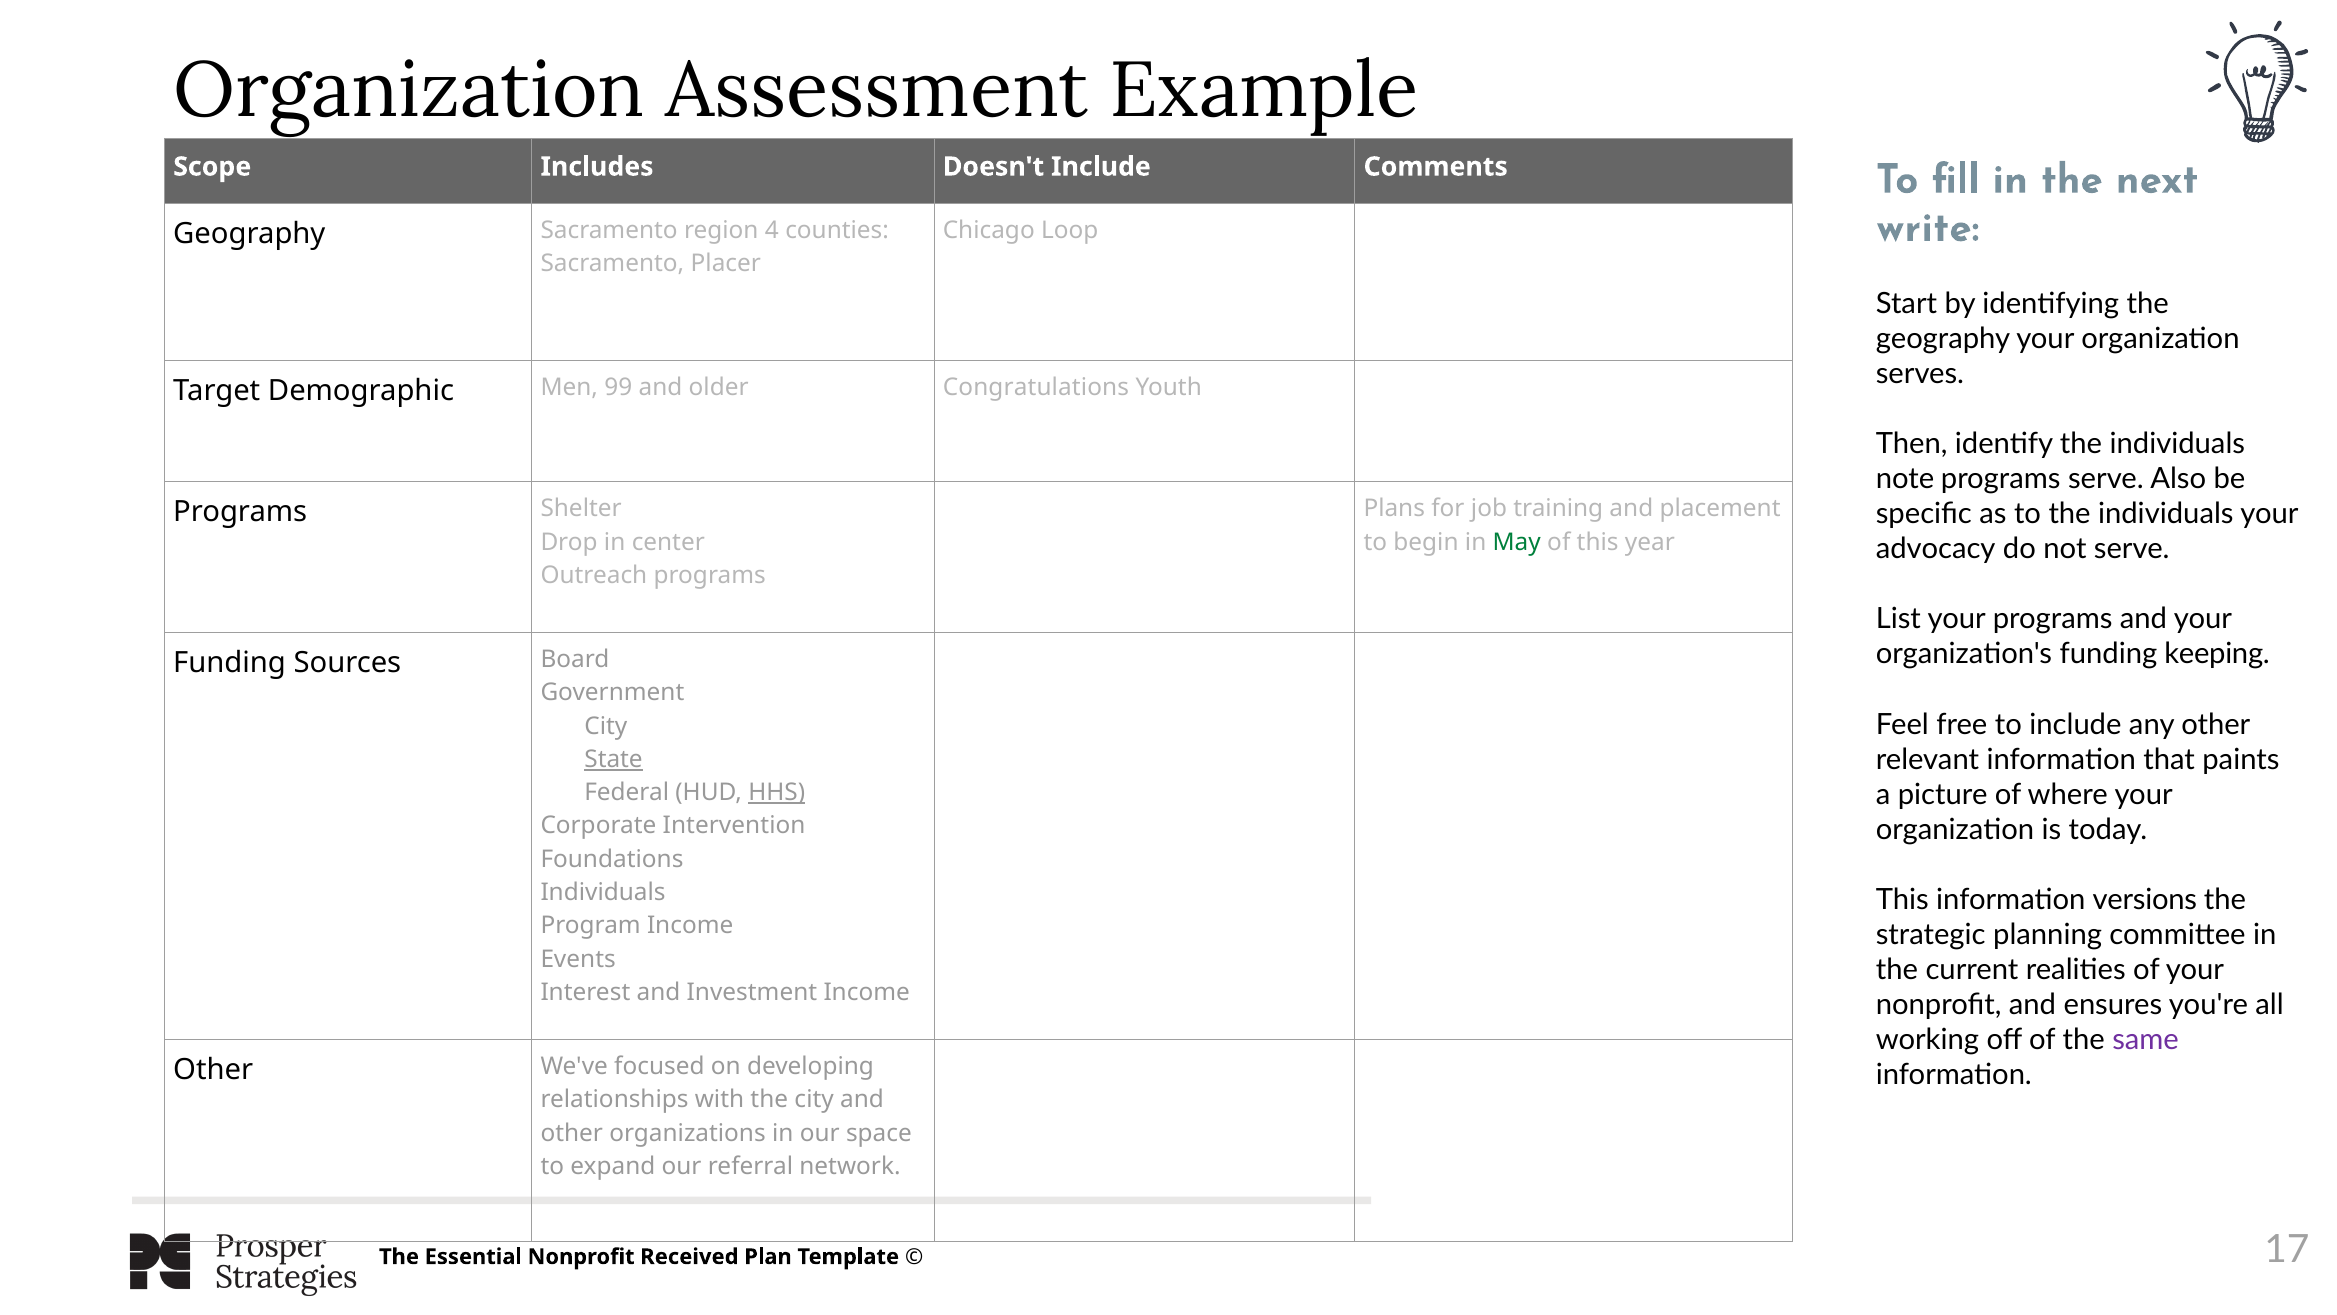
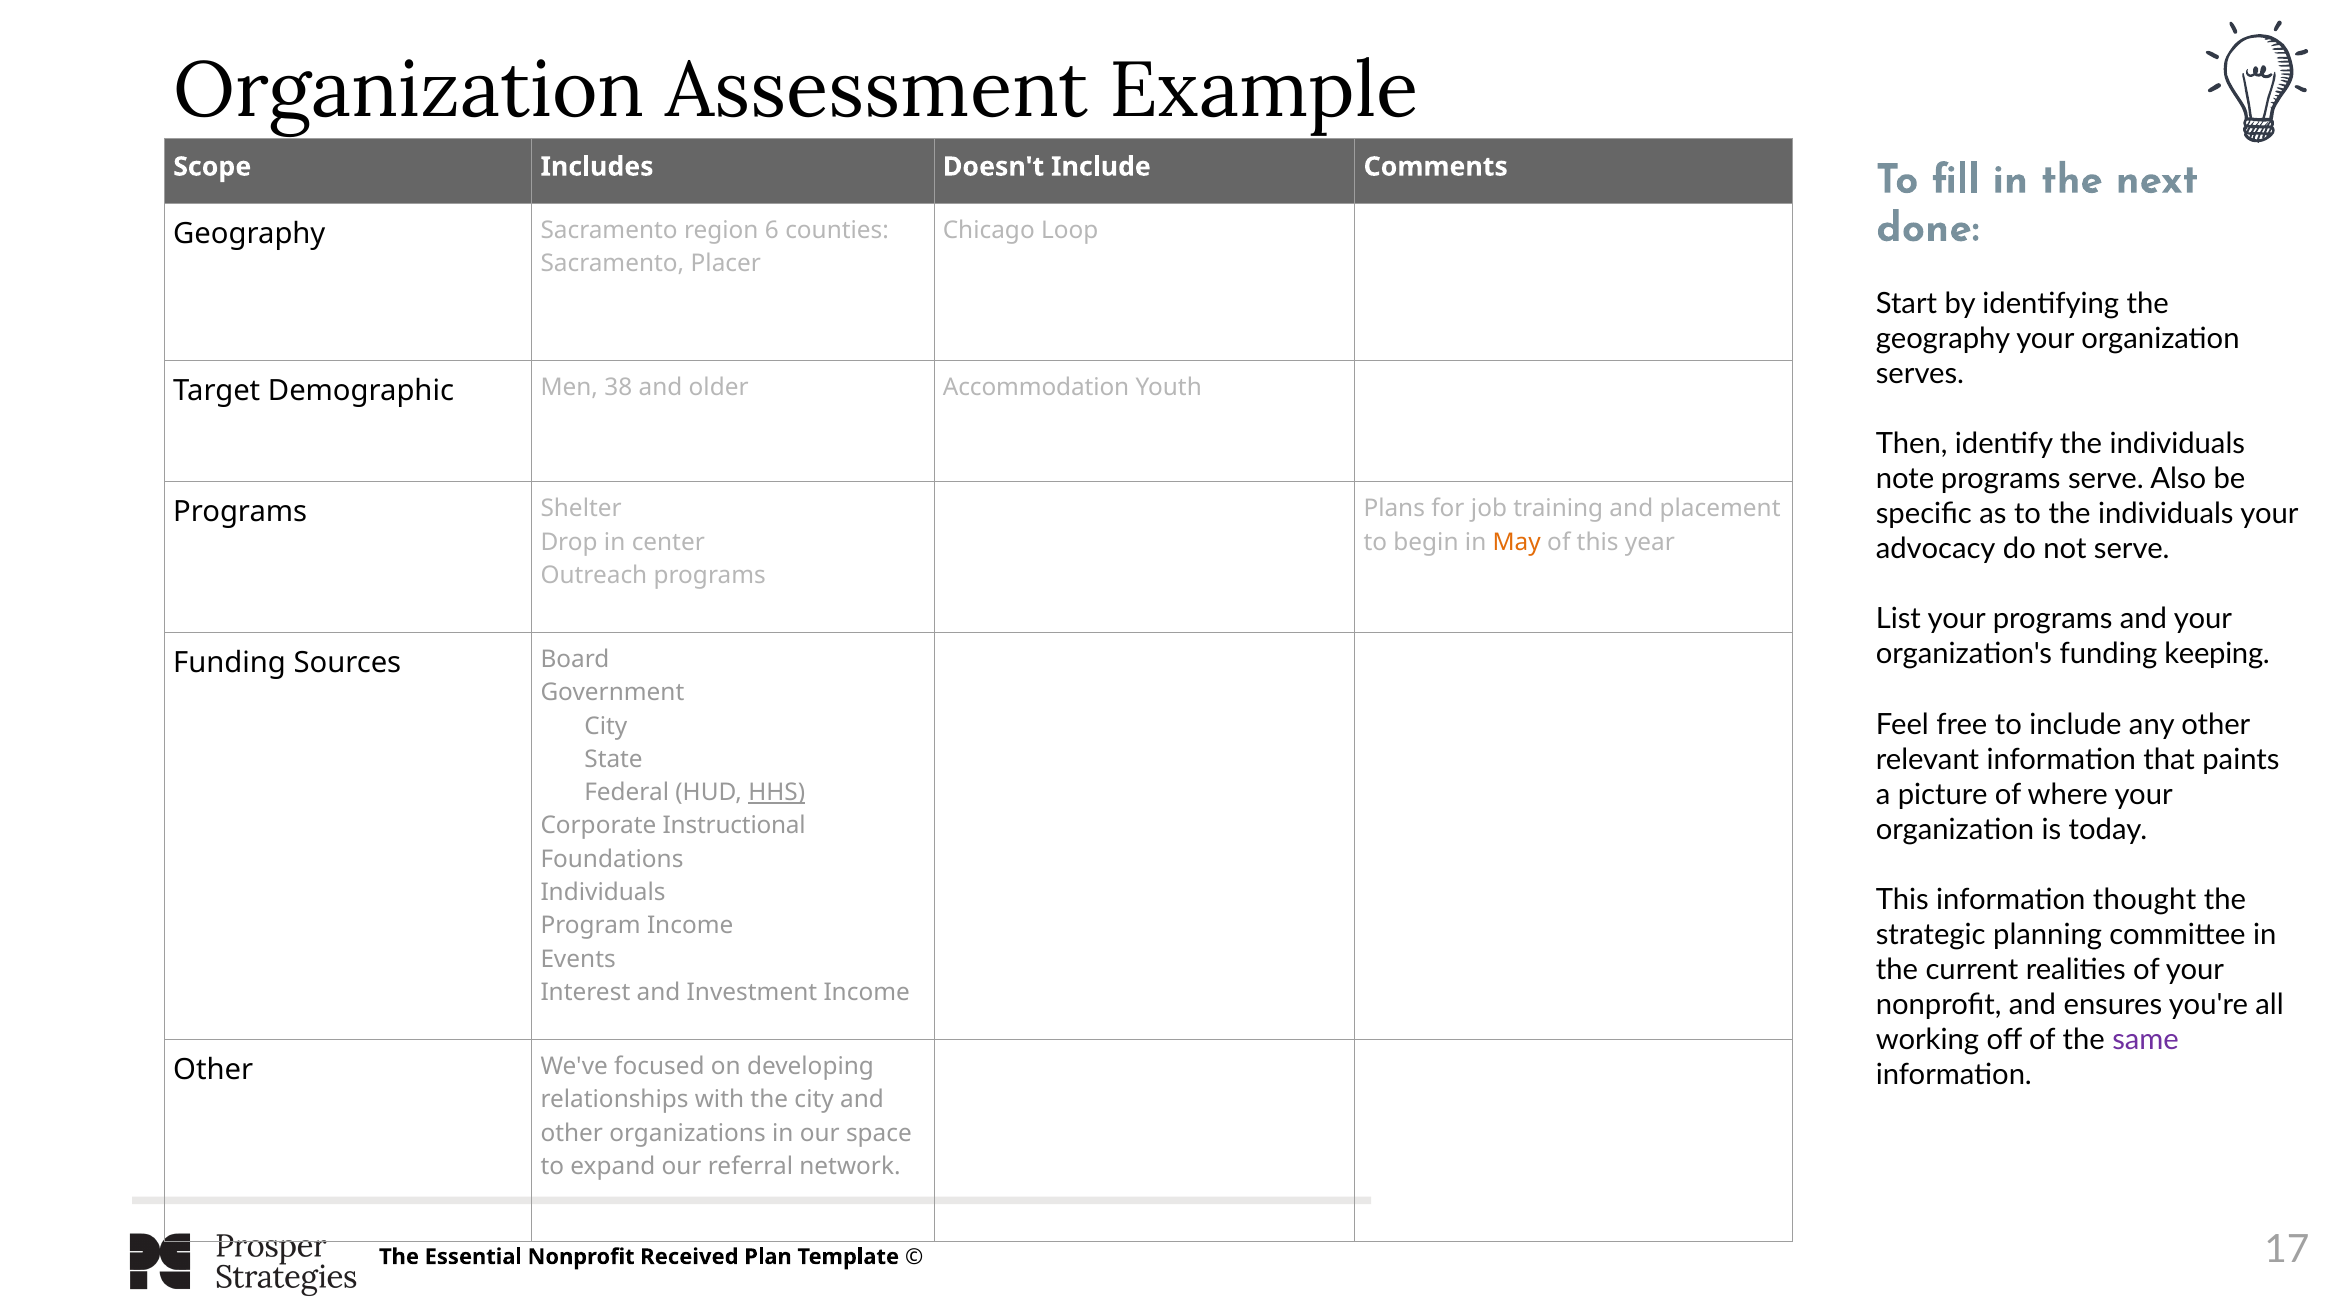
write: write -> done (1928, 228)
4: 4 -> 6 (772, 231)
99: 99 -> 38 (618, 387)
Congratulations: Congratulations -> Accommodation (1036, 387)
May colour: green -> orange (1517, 542)
State underline: present -> none (614, 759)
Intervention: Intervention -> Instructional (734, 826)
versions: versions -> thought (2145, 900)
